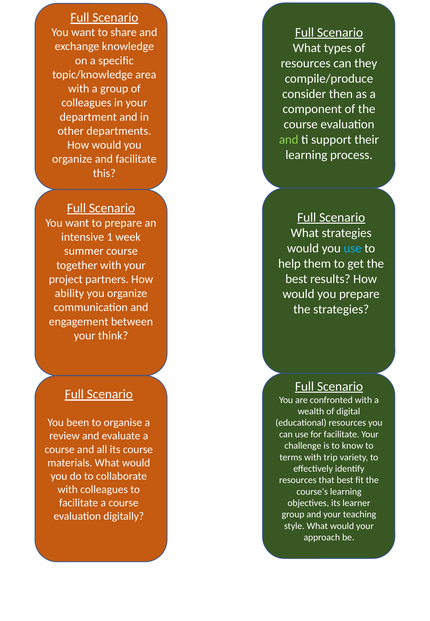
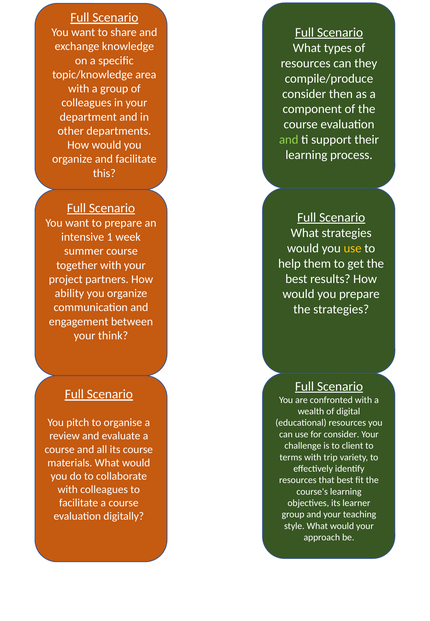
use colour: light blue -> yellow (353, 248)
been: been -> pitch (78, 423)
for facilitate: facilitate -> consider (341, 434)
know: know -> client (353, 446)
